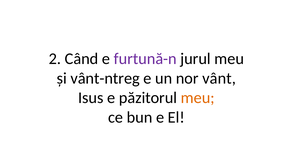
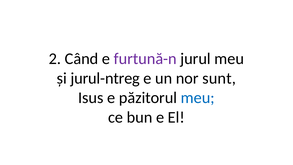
vânt-ntreg: vânt-ntreg -> jurul-ntreg (105, 78)
vânt: vânt -> sunt (219, 78)
meu colour: orange -> blue (198, 98)
